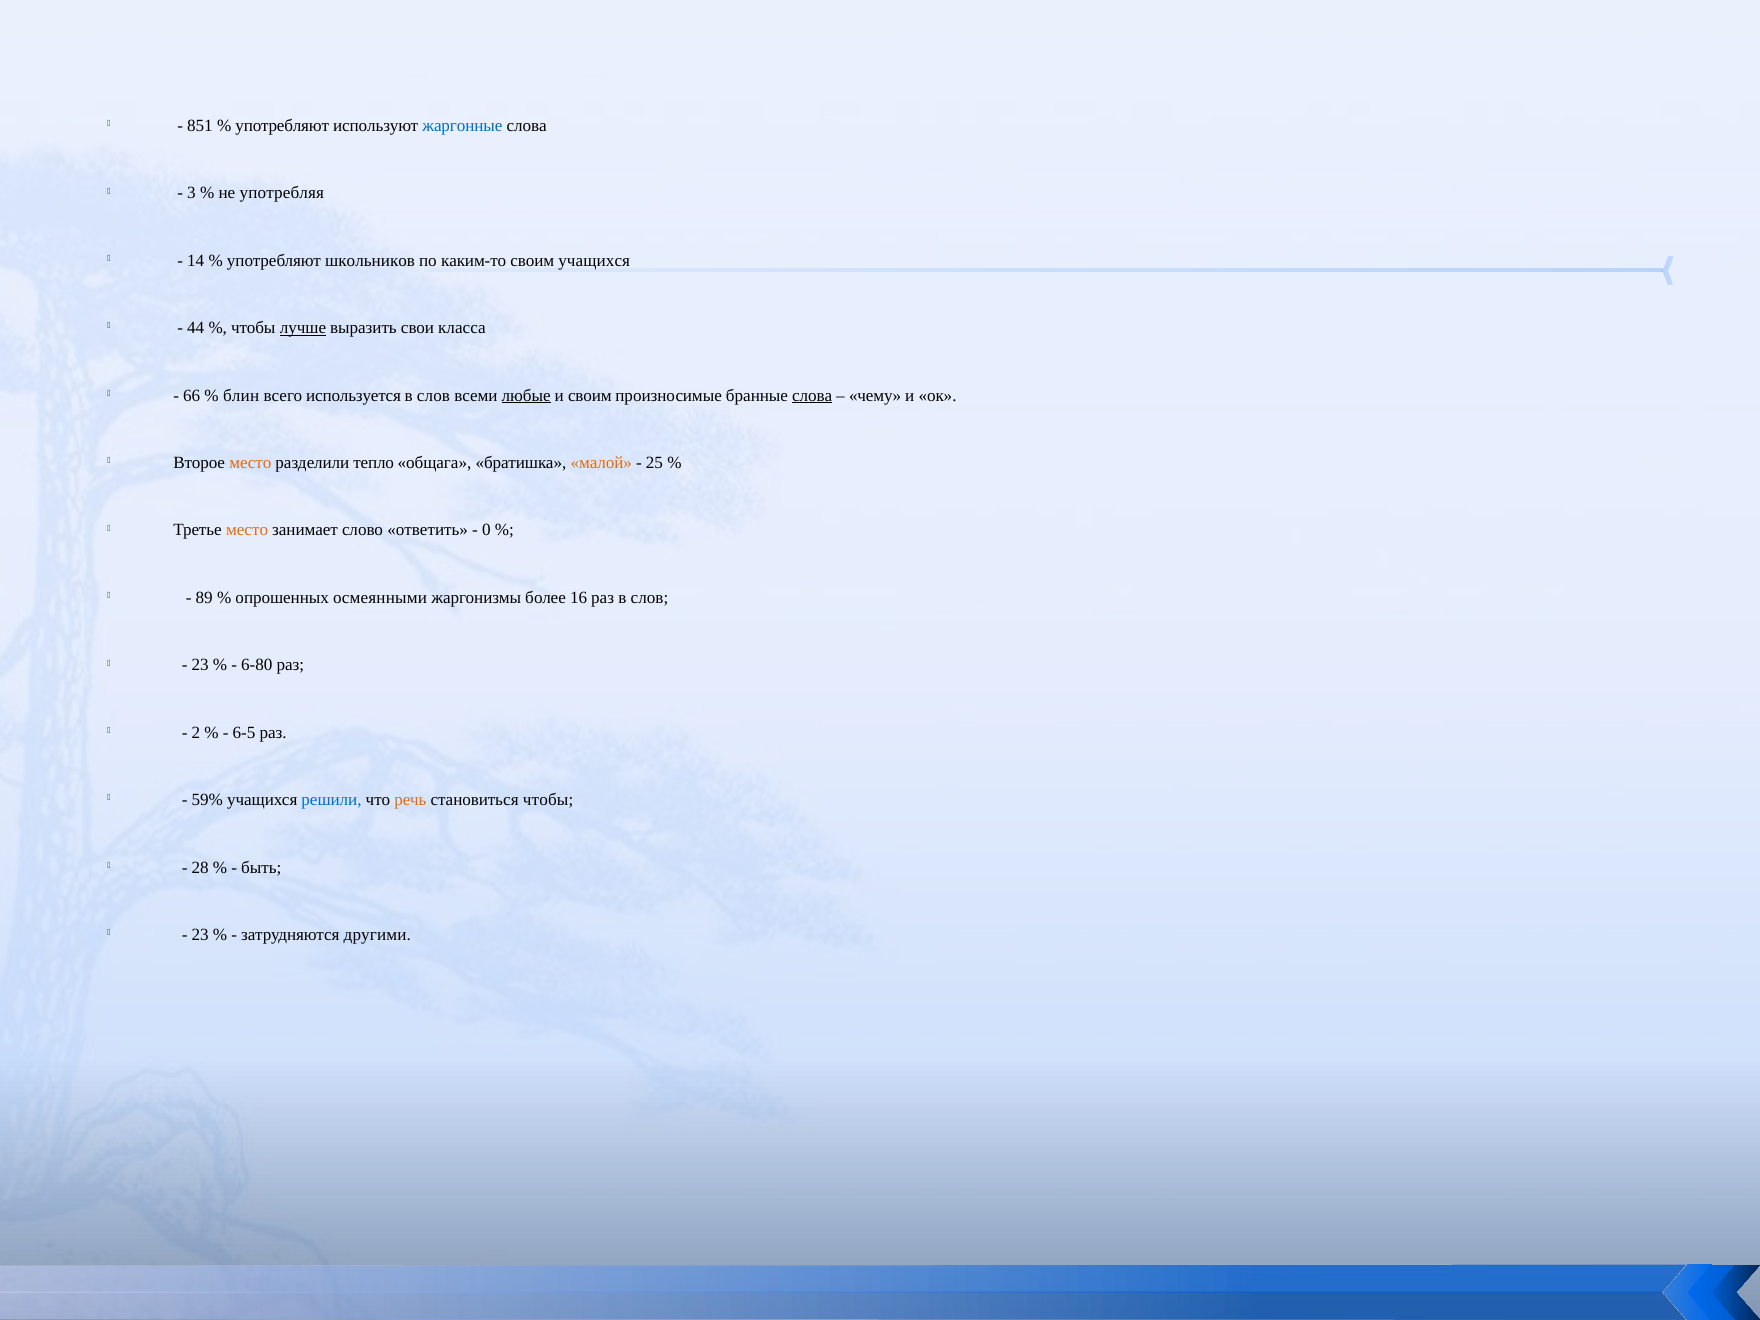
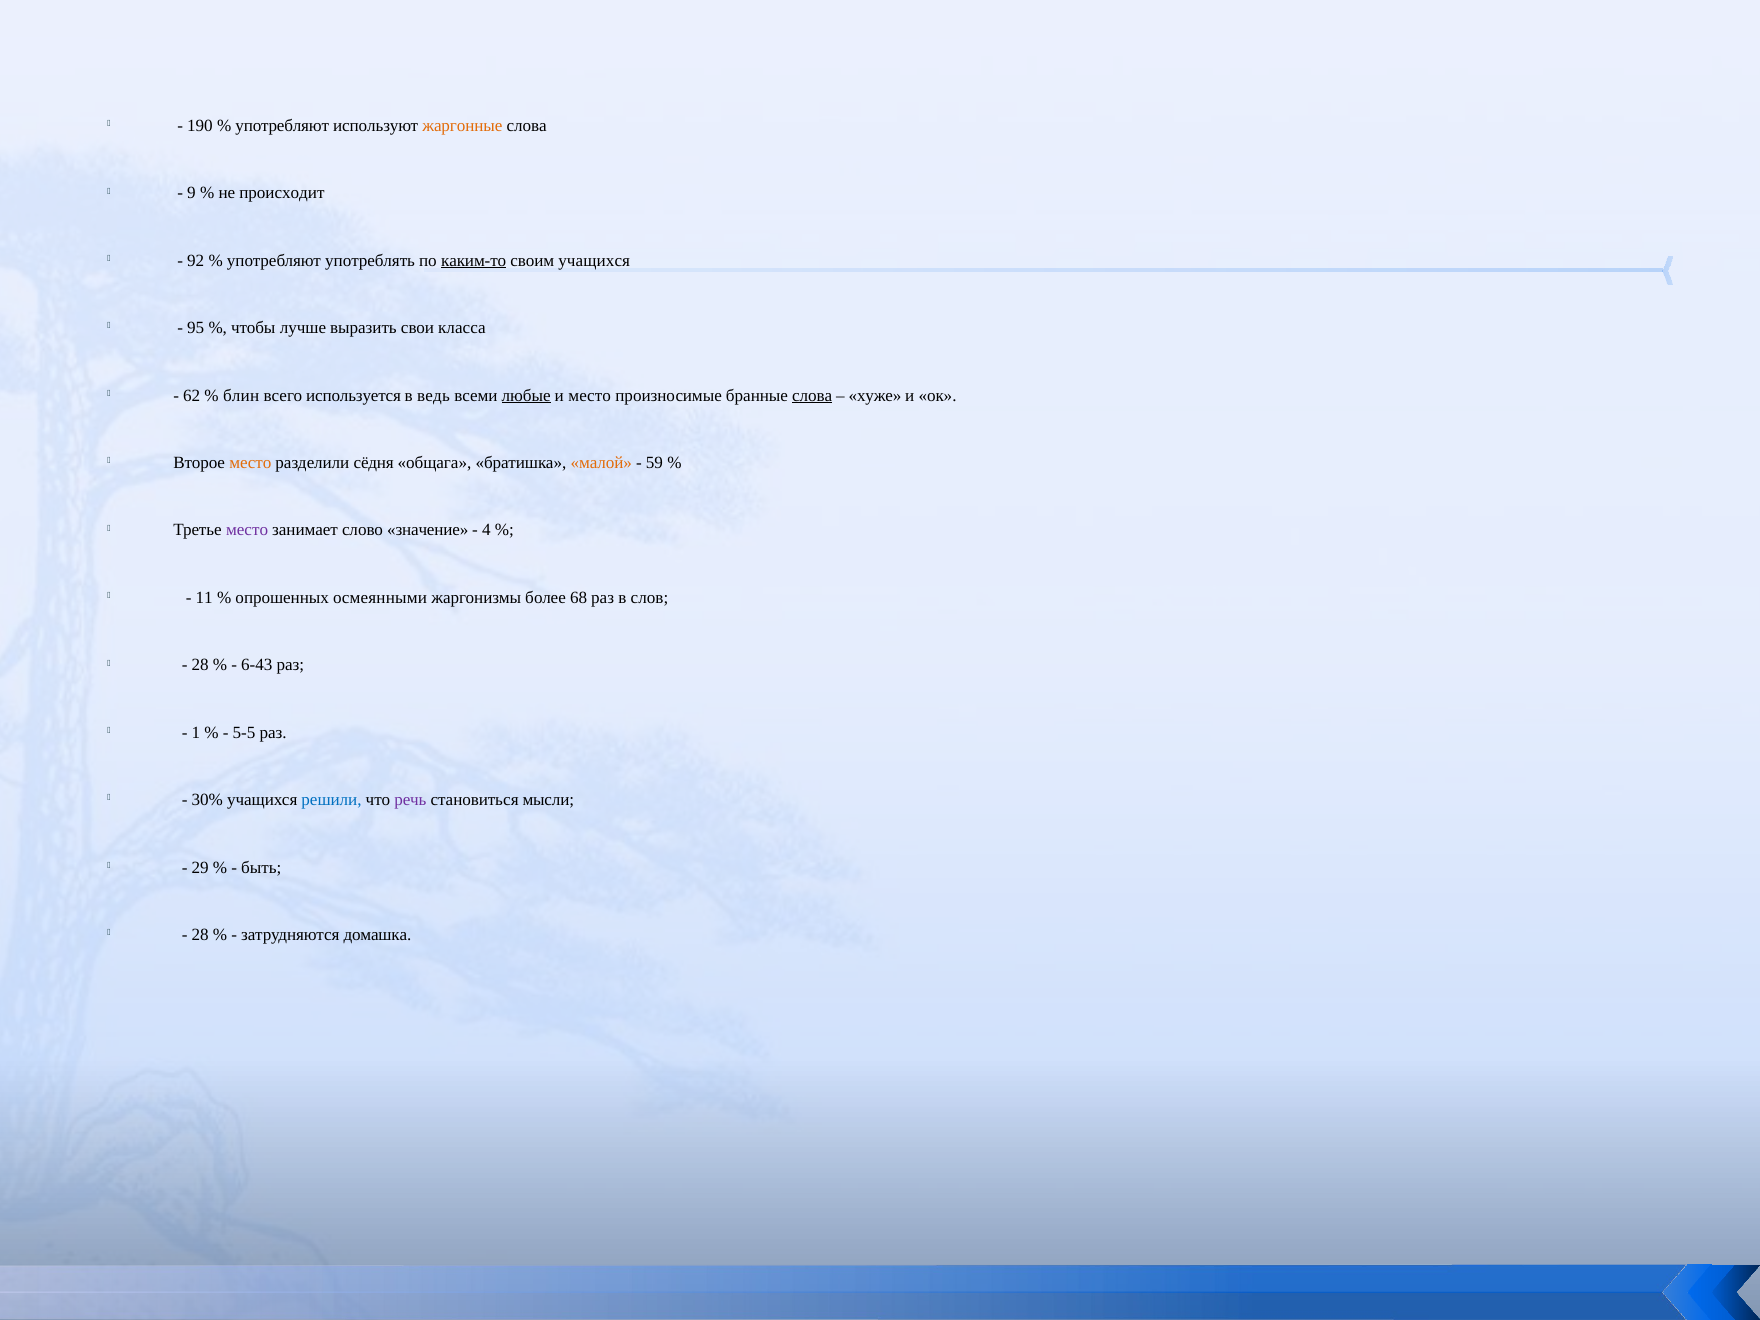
851: 851 -> 190 (200, 126)
жаргонные colour: blue -> orange (462, 126)
3: 3 -> 9 (191, 193)
употребляя: употребляя -> происходит (282, 193)
14: 14 -> 92 (196, 261)
школьников: школьников -> употреблять (370, 261)
каким-то underline: none -> present (474, 261)
44: 44 -> 95 (196, 328)
лучше underline: present -> none (303, 328)
66: 66 -> 62 (192, 395)
слов: слов -> ведь (433, 395)
и своим: своим -> место (590, 395)
чему: чему -> хуже (875, 395)
тепло: тепло -> сёдня (374, 463)
25: 25 -> 59 (654, 463)
место colour: orange -> purple (247, 530)
ответить: ответить -> значение (428, 530)
0: 0 -> 4 (486, 530)
89: 89 -> 11 (204, 598)
16: 16 -> 68 (579, 598)
23: 23 -> 28 (200, 665)
6-80: 6-80 -> 6-43 (257, 665)
2: 2 -> 1 (196, 733)
6-5: 6-5 -> 5-5 (244, 733)
59%: 59% -> 30% (207, 800)
речь colour: orange -> purple (410, 800)
становиться чтобы: чтобы -> мысли (548, 800)
28: 28 -> 29 (200, 867)
23: 23 -> 28 (200, 935)
другими: другими -> домашка (377, 935)
